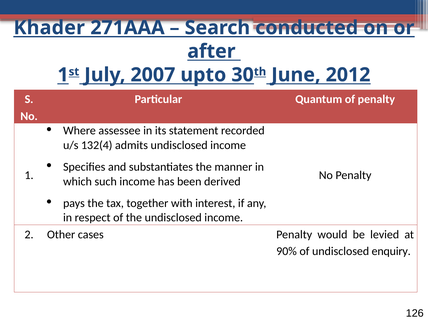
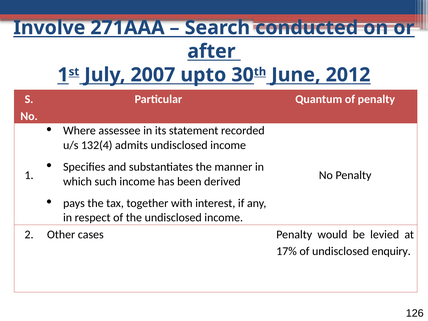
Khader: Khader -> Involve (49, 28)
90%: 90% -> 17% (287, 251)
